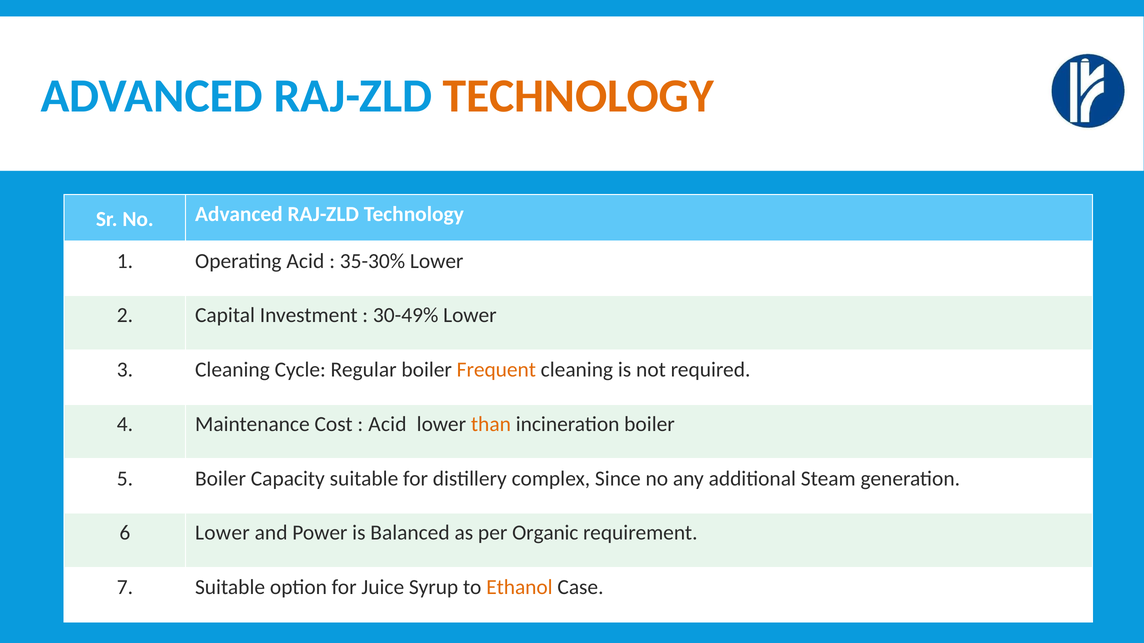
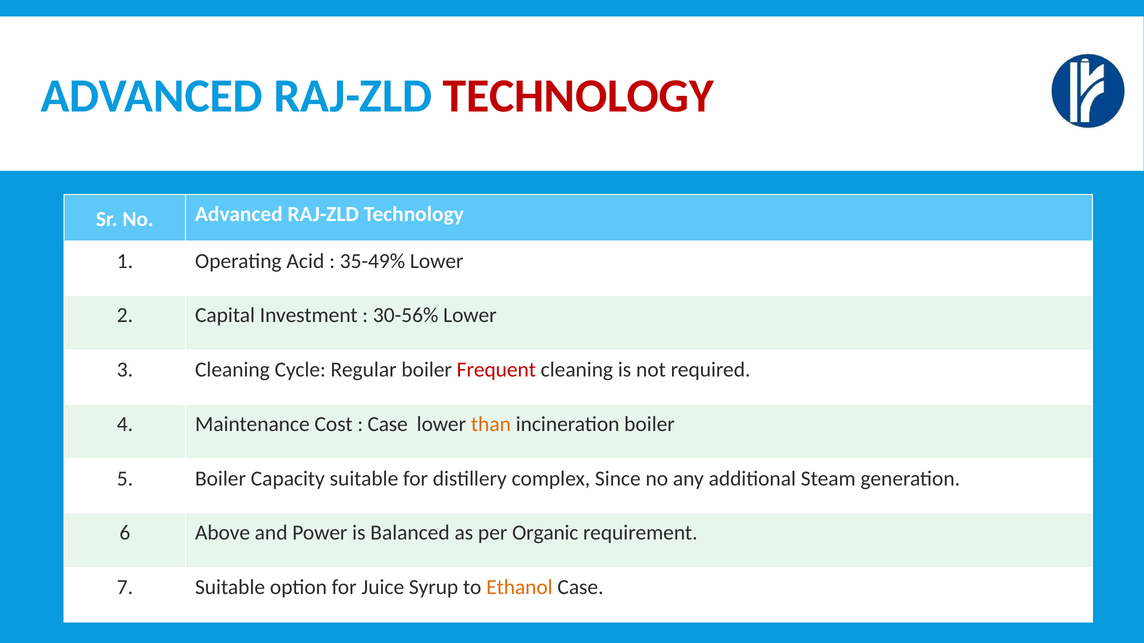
TECHNOLOGY colour: orange -> red (578, 96)
35-30%: 35-30% -> 35-49% (372, 261)
30-49%: 30-49% -> 30-56% (406, 316)
Frequent colour: orange -> red (496, 370)
Acid: Acid -> Case (388, 424)
6 Lower: Lower -> Above (223, 533)
